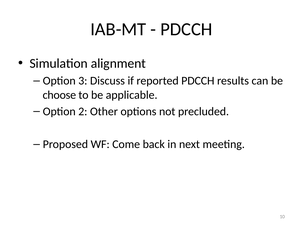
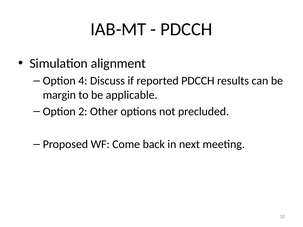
3: 3 -> 4 (83, 81)
choose: choose -> margin (59, 95)
